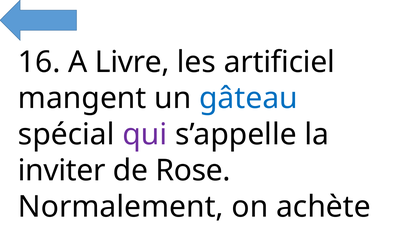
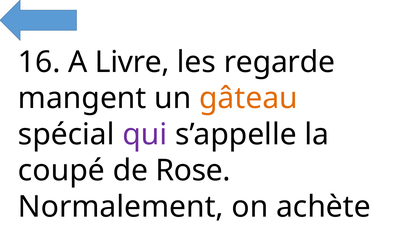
artificiel: artificiel -> regarde (279, 62)
gâteau colour: blue -> orange (248, 98)
inviter: inviter -> coupé (61, 170)
